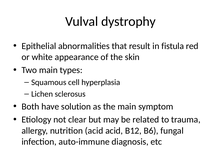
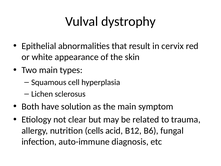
fistula: fistula -> cervix (173, 46)
nutrition acid: acid -> cells (94, 130)
